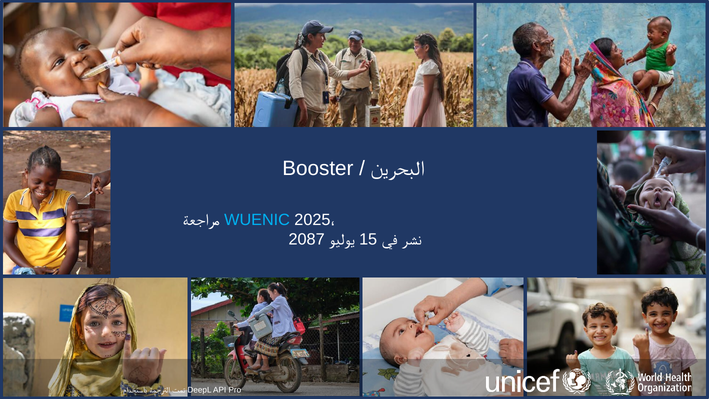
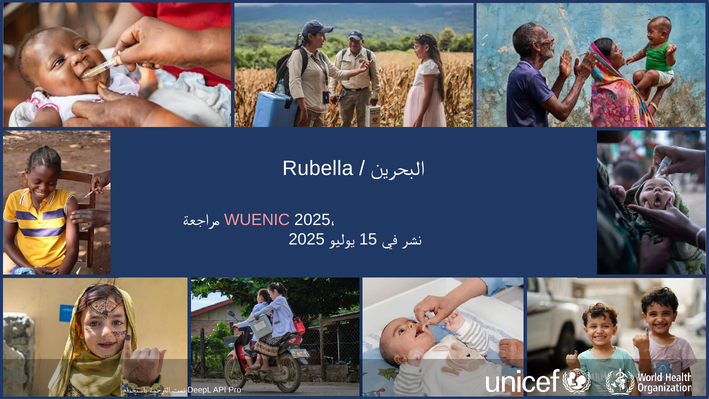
Booster: Booster -> Rubella (318, 169)
WUENIC colour: light blue -> pink (257, 220)
2087: 2087 -> 2025 (307, 239)
